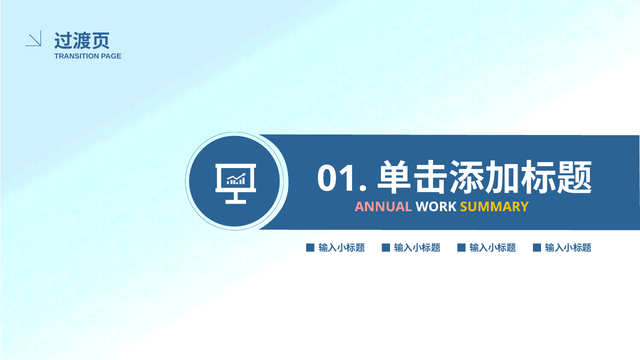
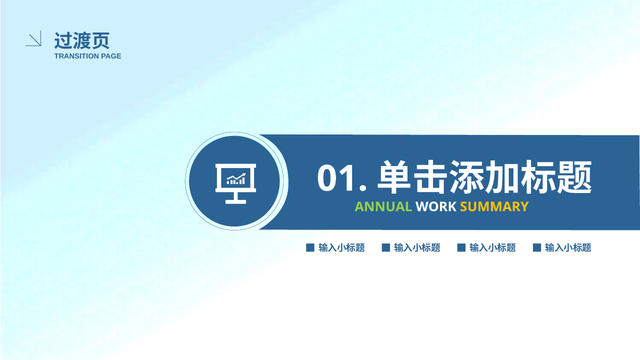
ANNUAL colour: pink -> light green (383, 207)
